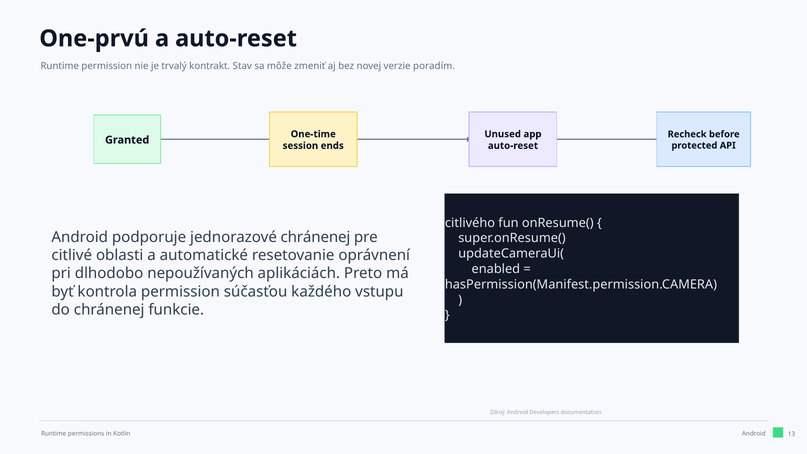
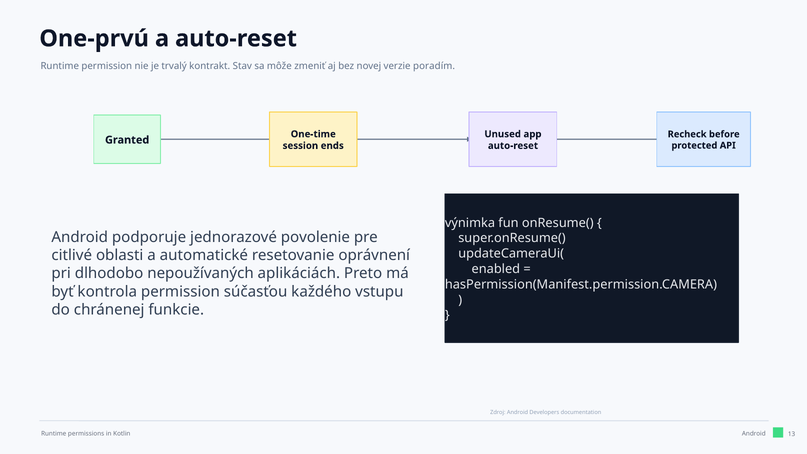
citlivého: citlivého -> výnimka (470, 223)
jednorazové chránenej: chránenej -> povolenie (315, 237)
